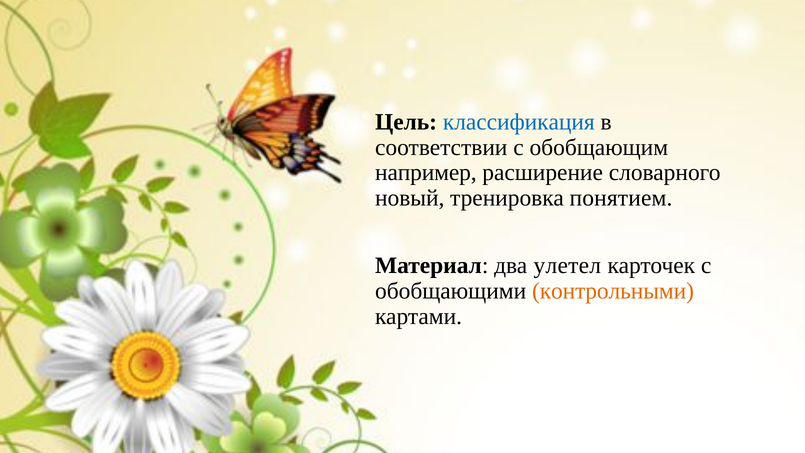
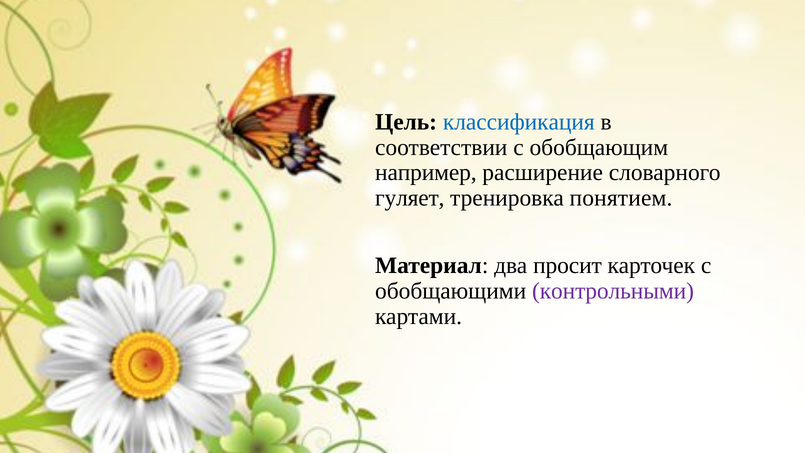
новый: новый -> гуляет (410, 198)
улетел: улетел -> просит (567, 266)
контрольными colour: orange -> purple (613, 291)
